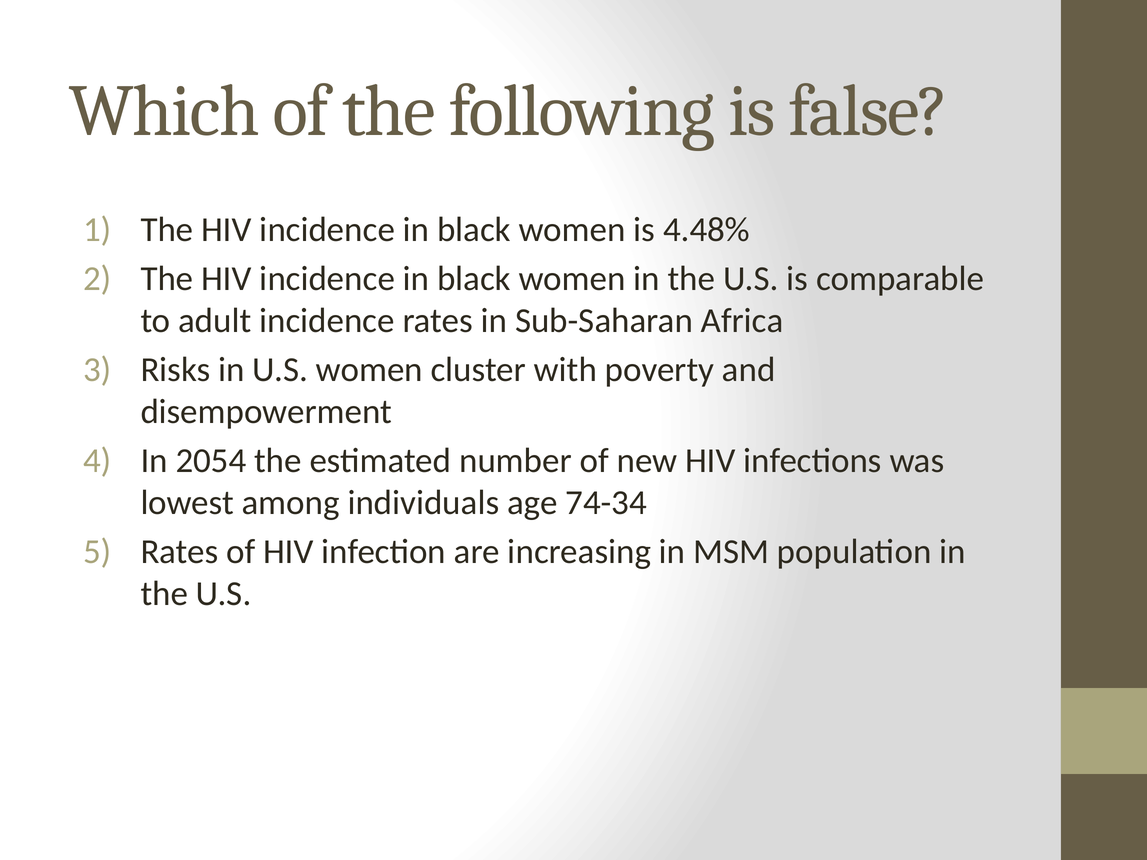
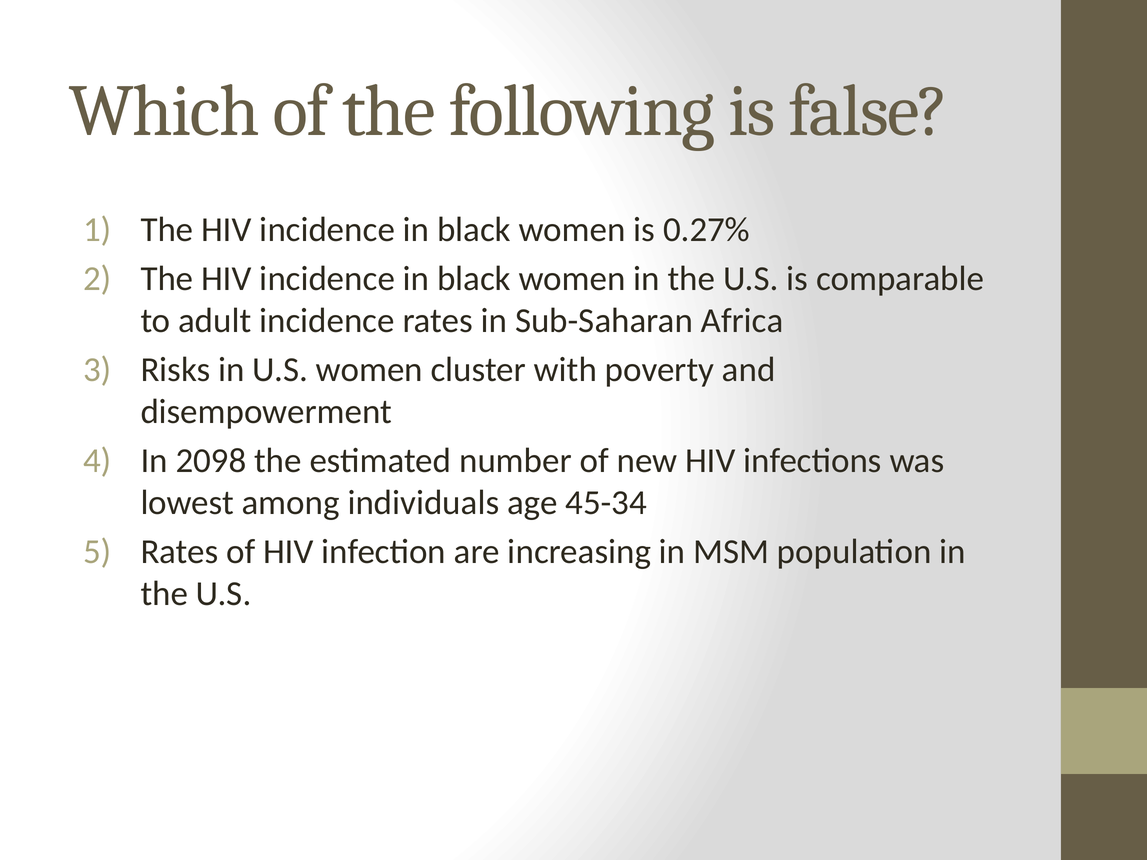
4.48%: 4.48% -> 0.27% (707, 230)
2054: 2054 -> 2098 (211, 461)
74-34: 74-34 -> 45-34 (606, 503)
